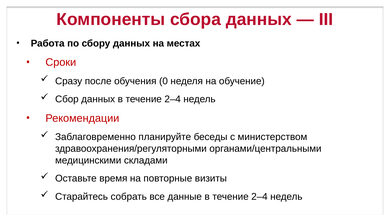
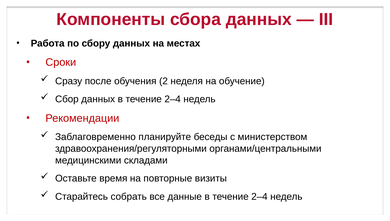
0: 0 -> 2 (163, 81)
